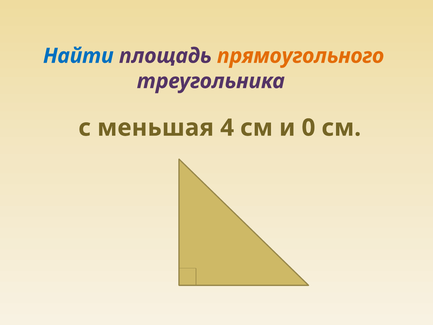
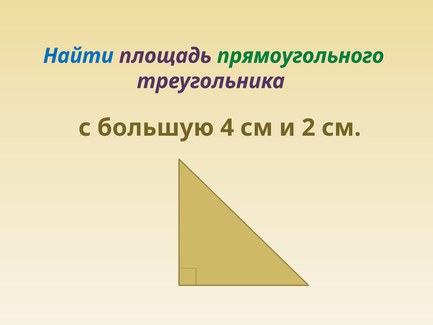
прямоугольного colour: orange -> green (301, 56)
меньшая: меньшая -> большую (156, 128)
0: 0 -> 2 (308, 128)
